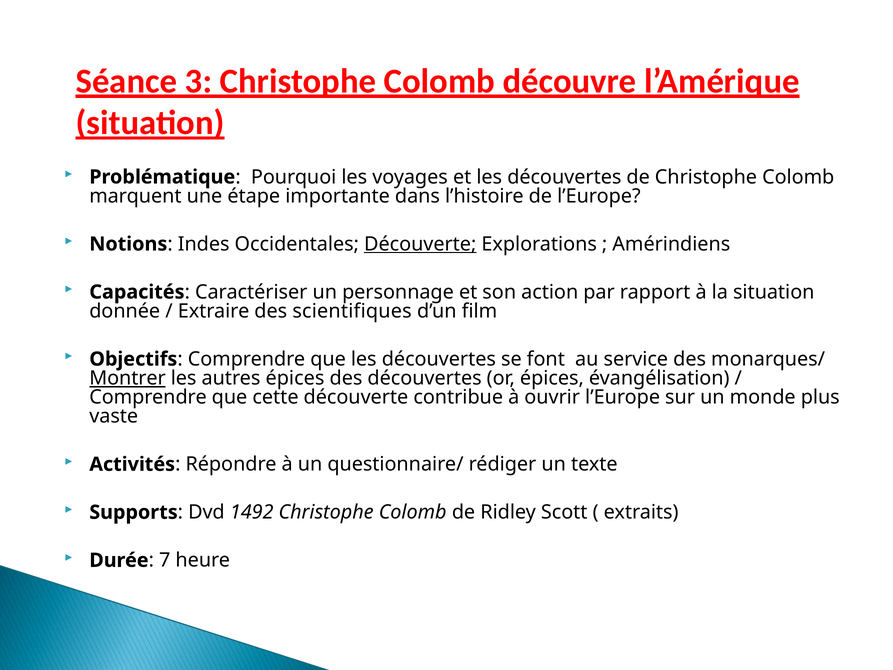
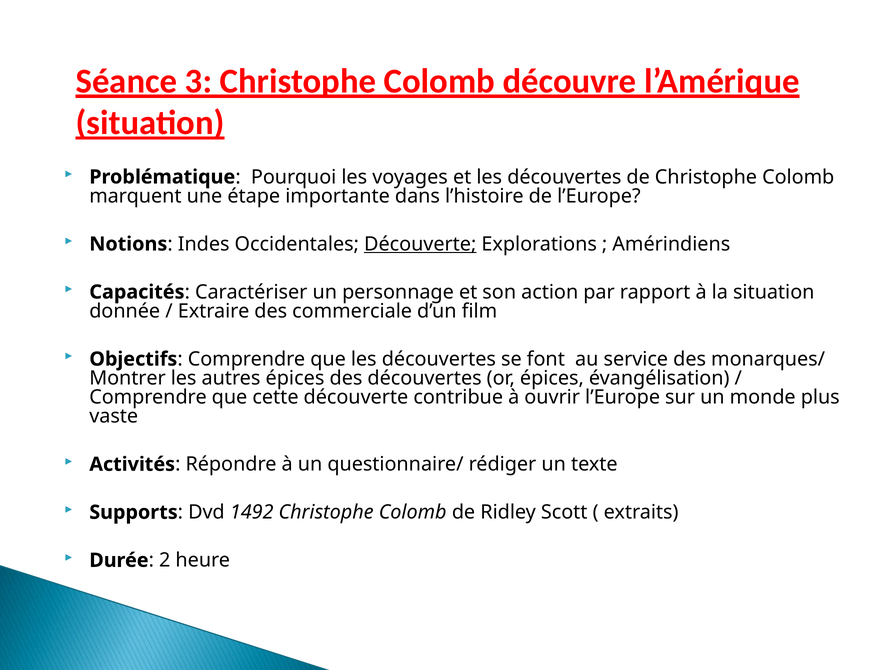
scientifiques: scientifiques -> commerciale (352, 311)
Montrer underline: present -> none (127, 378)
7: 7 -> 2 (165, 560)
